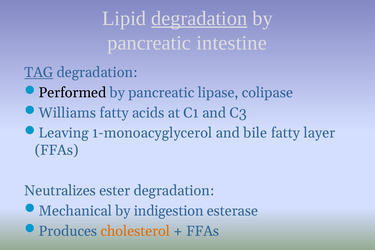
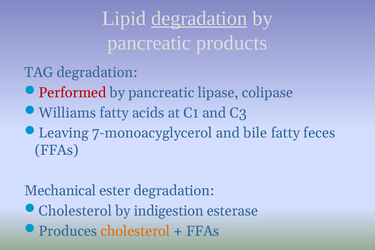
intestine: intestine -> products (232, 43)
TAG underline: present -> none (39, 72)
Performed colour: black -> red (73, 93)
1-monoacyglycerol: 1-monoacyglycerol -> 7-monoacyglycerol (152, 133)
layer: layer -> feces (319, 133)
Neutralizes: Neutralizes -> Mechanical (60, 191)
Mechanical: Mechanical -> Cholesterol (75, 211)
